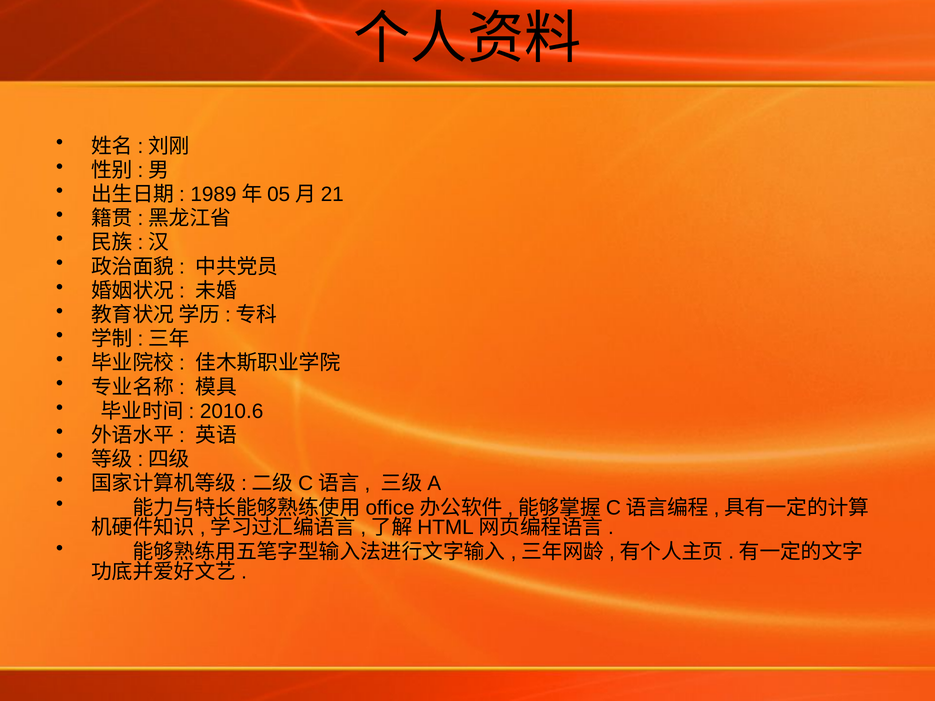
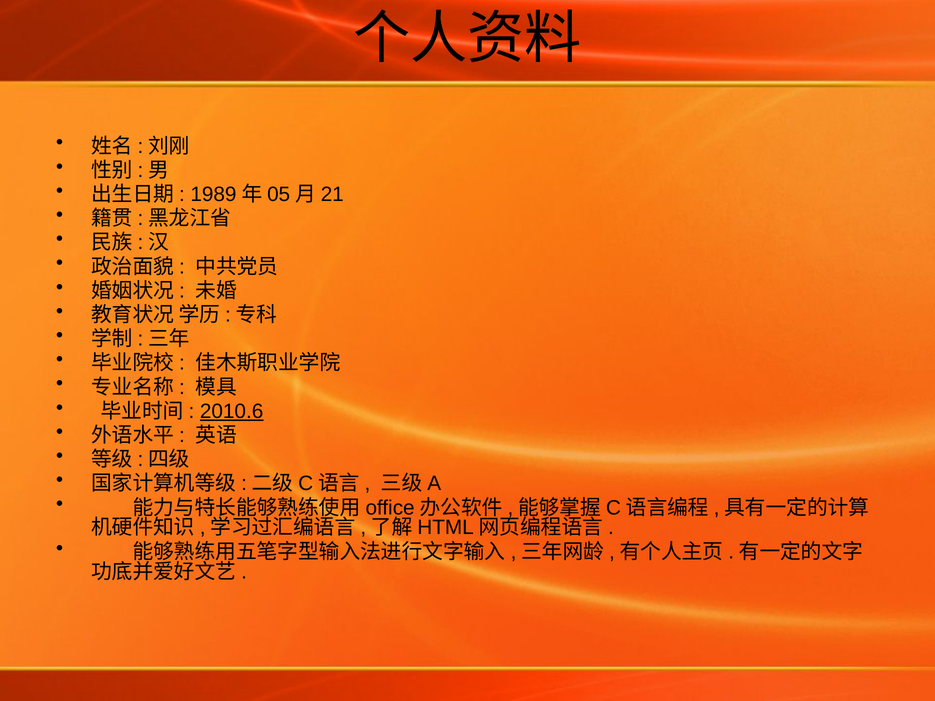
2010.6 underline: none -> present (232, 411)
